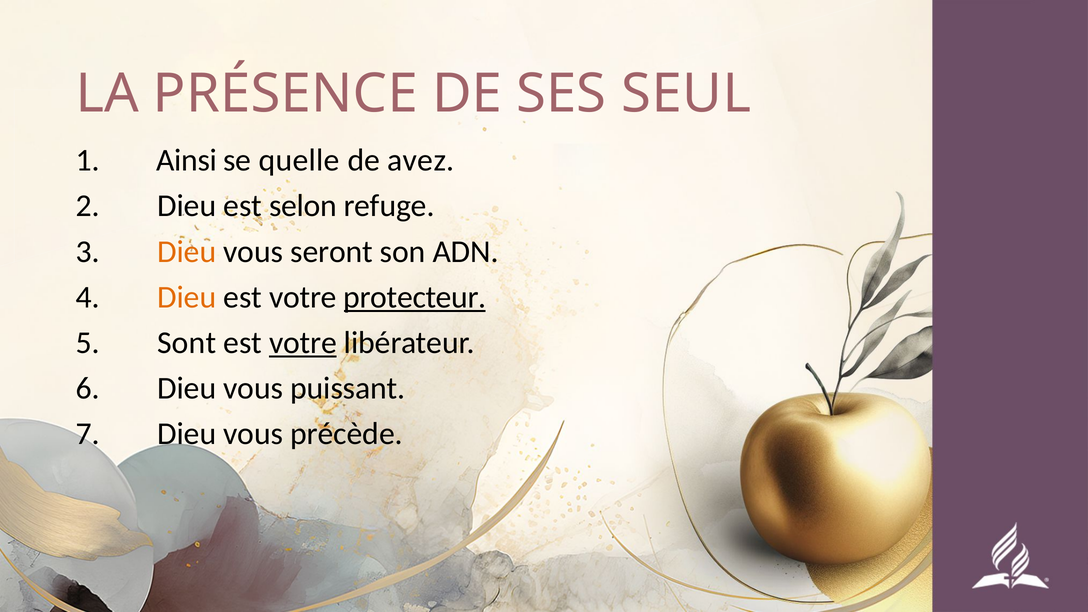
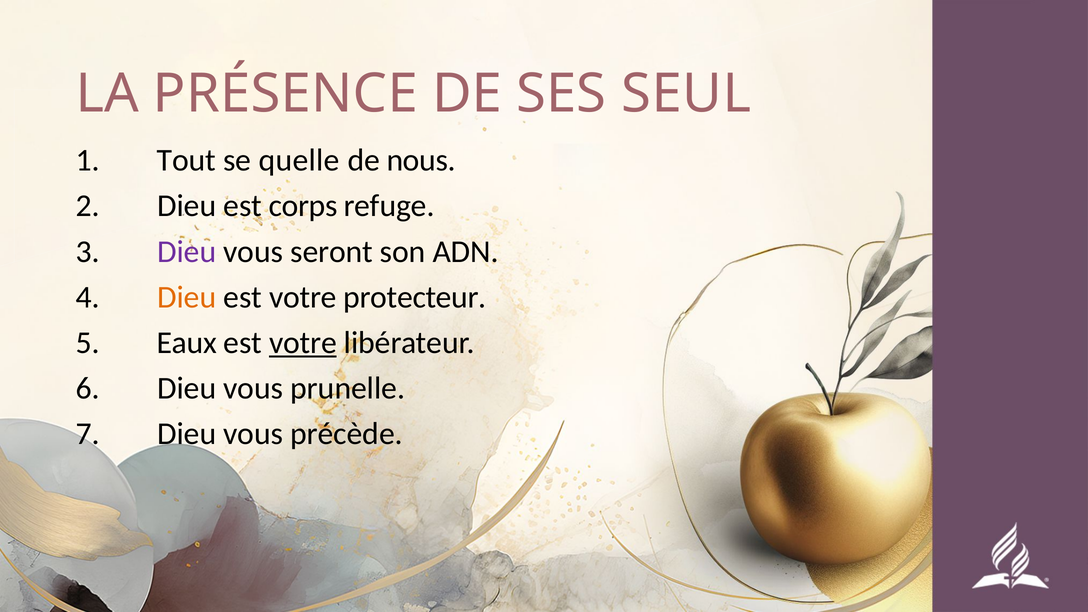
Ainsi: Ainsi -> Tout (186, 160)
avez: avez -> nous (421, 160)
selon: selon -> corps (303, 206)
Dieu colour: orange -> purple (187, 252)
protecteur underline: present -> none (415, 297)
Sont: Sont -> Eaux (187, 343)
puissant: puissant -> prunelle (348, 388)
